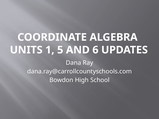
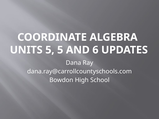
UNITS 1: 1 -> 5 (50, 50)
